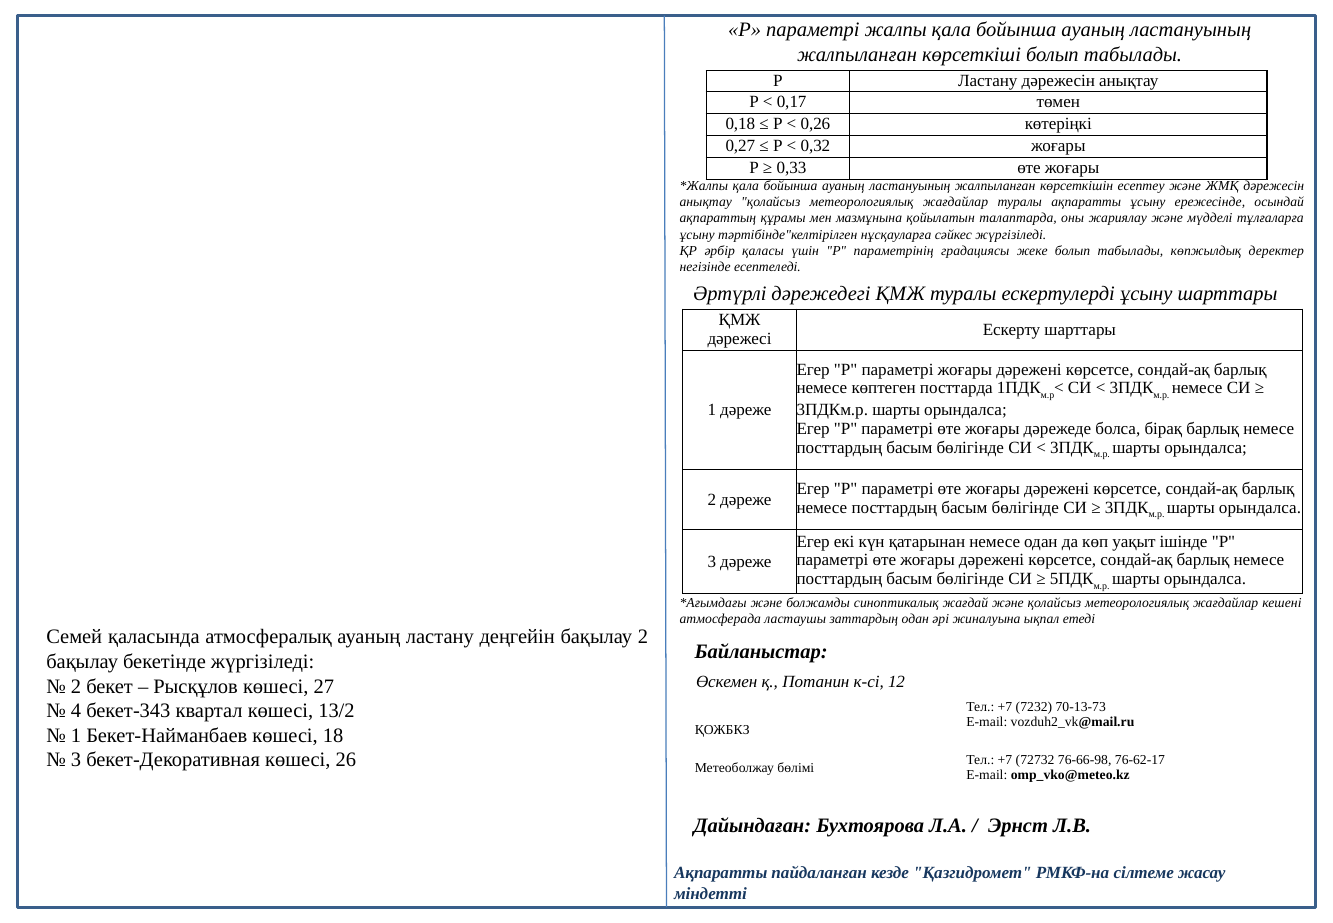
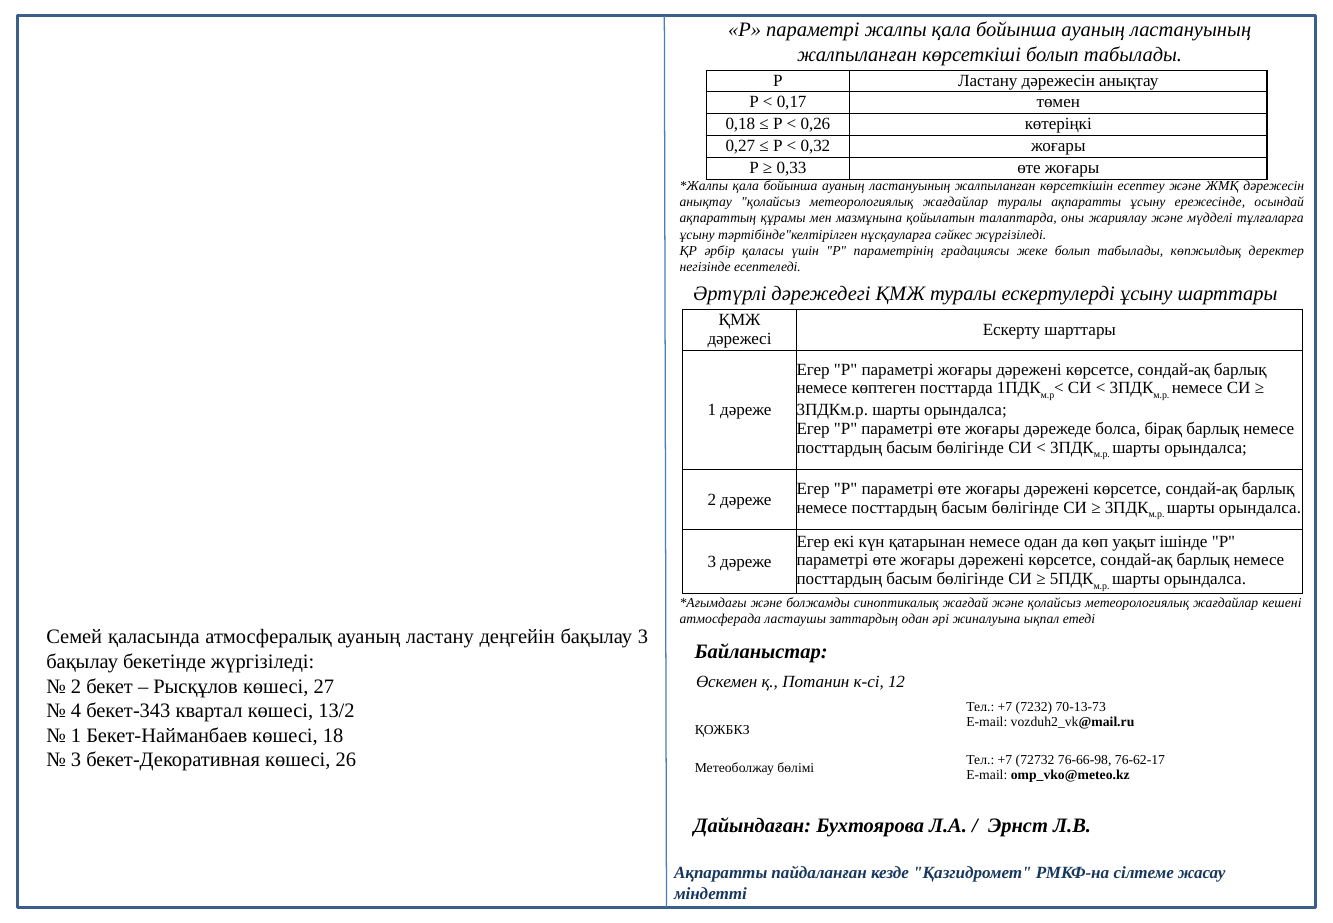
бақылау 2: 2 -> 3 (643, 637)
